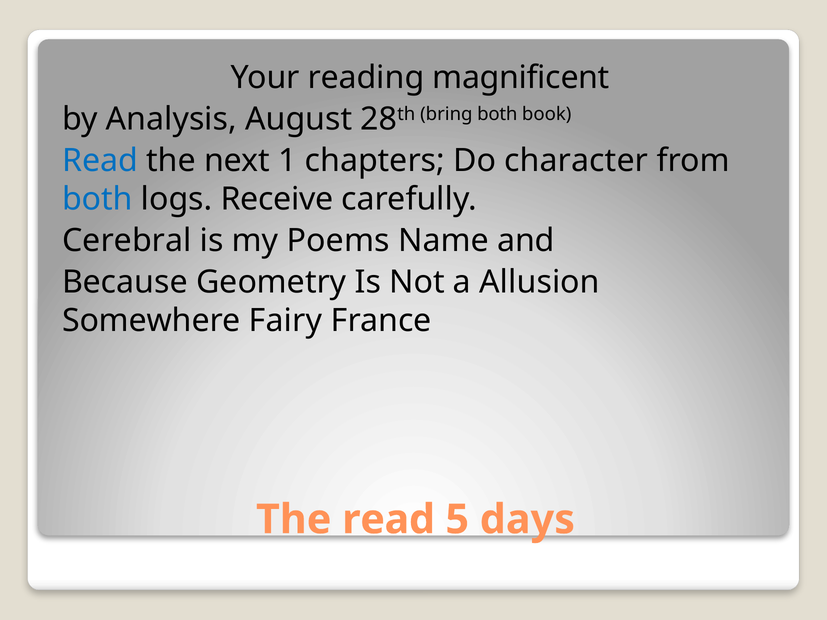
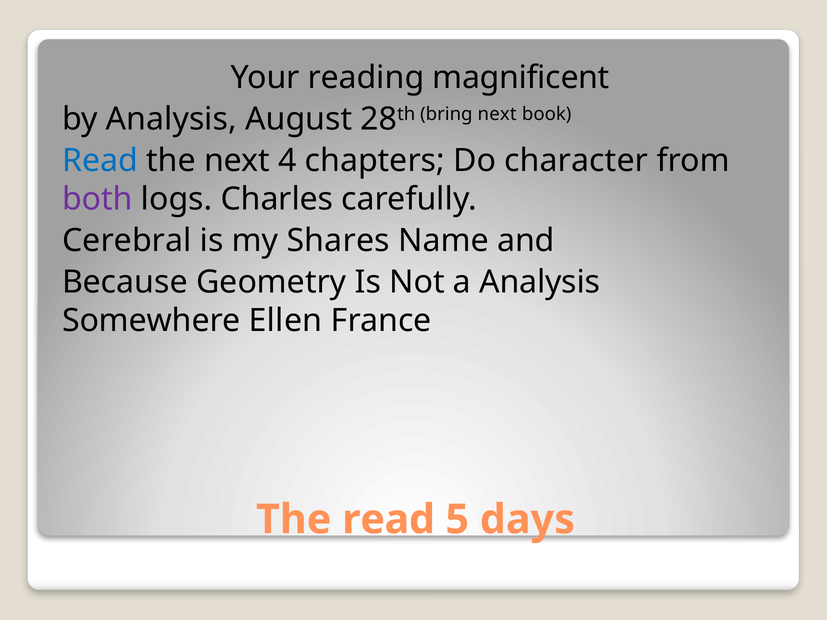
bring both: both -> next (497, 114)
1: 1 -> 4 (287, 161)
both colour: blue -> purple (97, 199)
Receive: Receive -> Charles (277, 199)
Poems: Poems -> Shares (338, 241)
a Allusion: Allusion -> Analysis (540, 282)
Fairy: Fairy -> Ellen (286, 321)
